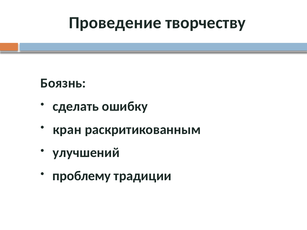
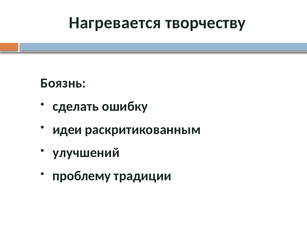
Проведение: Проведение -> Нагревается (115, 23)
кран: кран -> идеи (67, 130)
